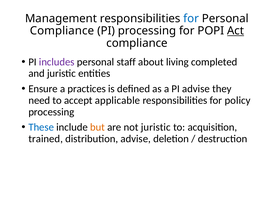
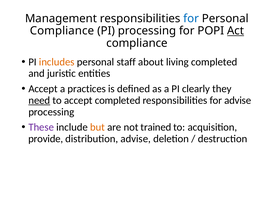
includes colour: purple -> orange (57, 62)
Ensure: Ensure -> Accept (43, 89)
PI advise: advise -> clearly (196, 89)
need underline: none -> present (39, 100)
accept applicable: applicable -> completed (118, 100)
for policy: policy -> advise (238, 100)
These colour: blue -> purple (41, 127)
not juristic: juristic -> trained (156, 127)
trained: trained -> provide (46, 138)
